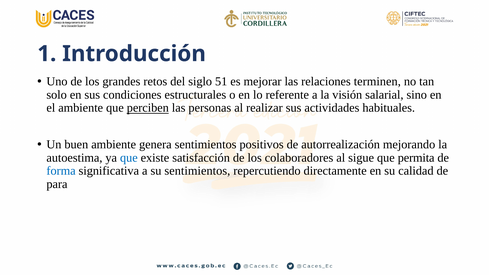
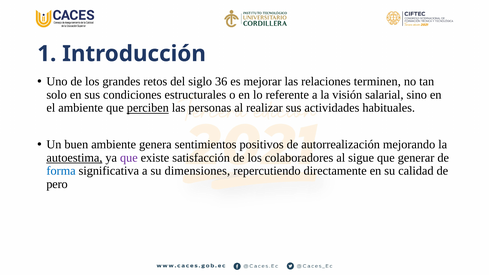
51: 51 -> 36 (221, 82)
autoestima underline: none -> present (74, 158)
que colour: blue -> purple (129, 158)
permita: permita -> generar (416, 158)
su sentimientos: sentimientos -> dimensiones (197, 171)
para: para -> pero (57, 184)
